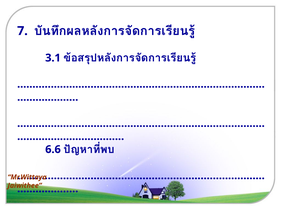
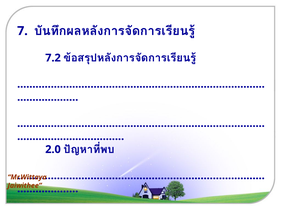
3.1: 3.1 -> 7.2 (53, 58)
6.6: 6.6 -> 2.0 (53, 150)
